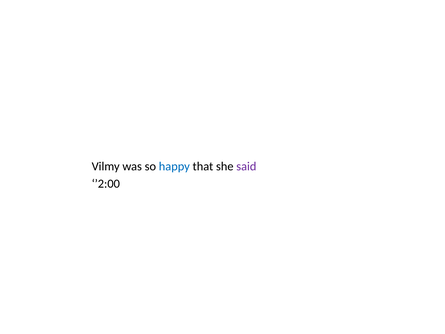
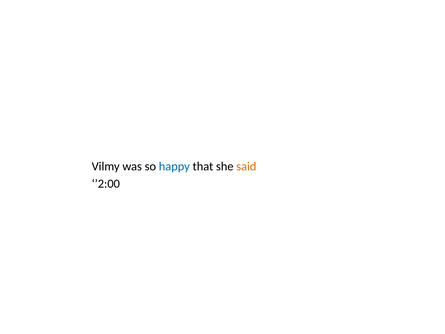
said colour: purple -> orange (246, 166)
